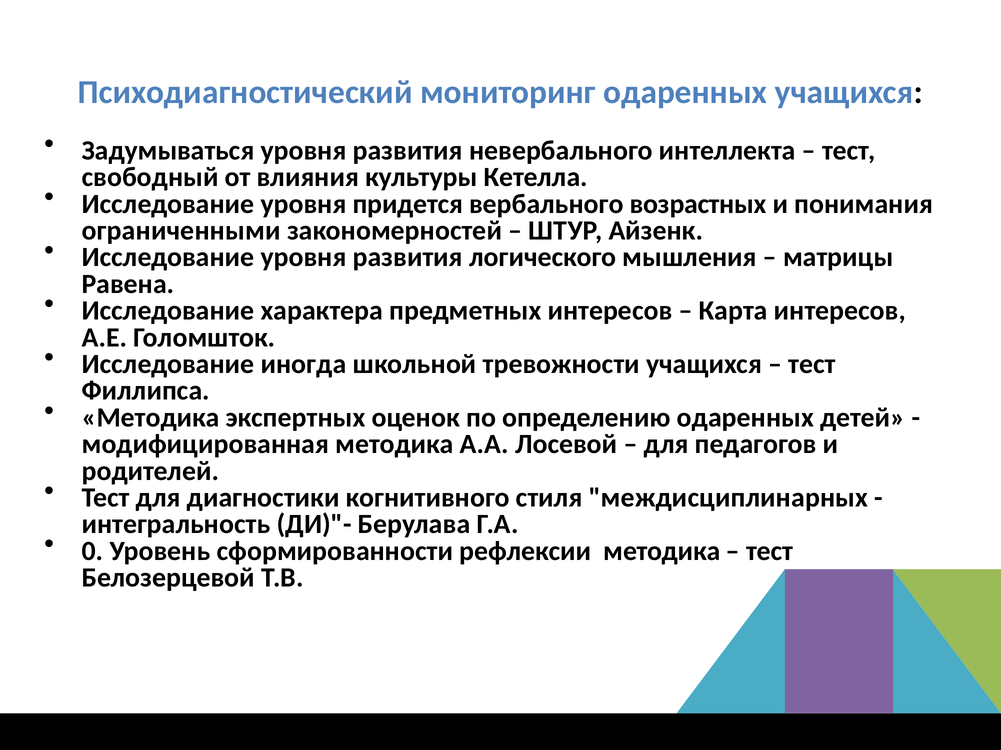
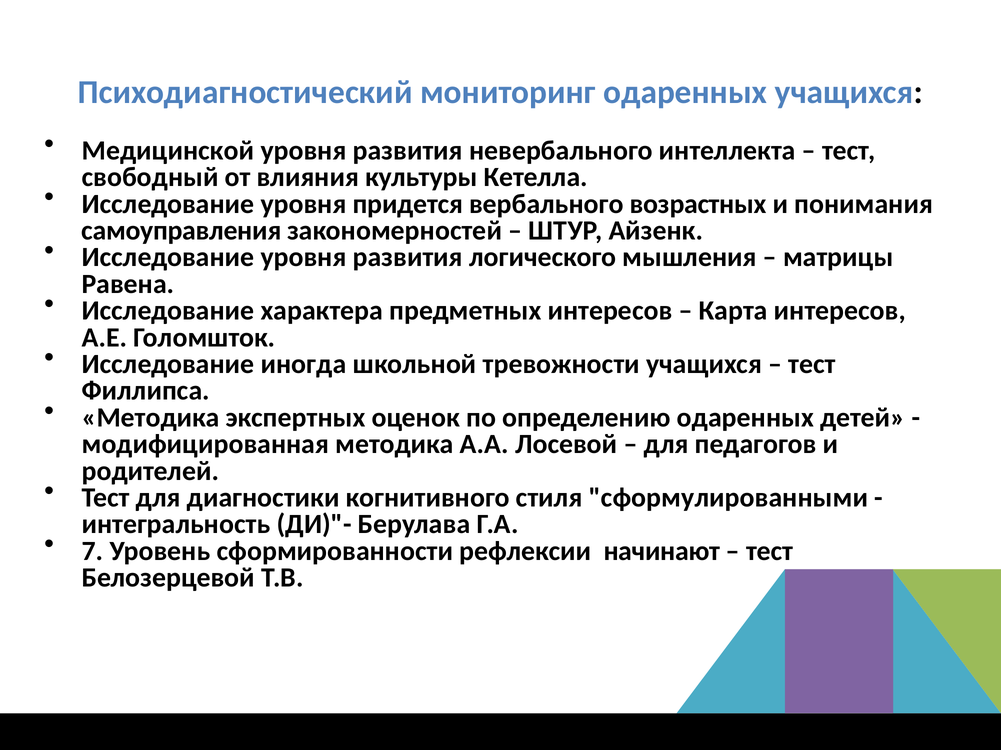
Задумываться: Задумываться -> Медицинской (168, 151)
ограниченными: ограниченными -> самоуправления (181, 231)
междисциплинарных: междисциплинарных -> сформулированными (728, 498)
0: 0 -> 7 (92, 551)
рефлексии методика: методика -> начинают (662, 551)
